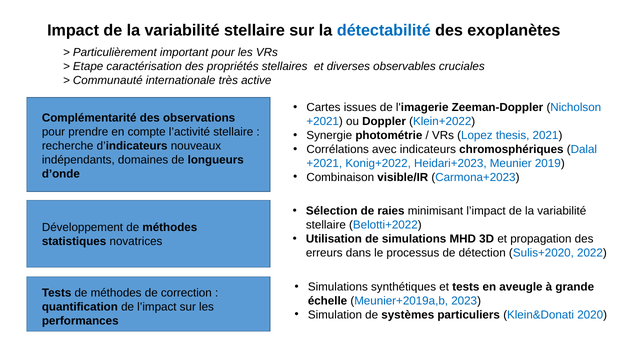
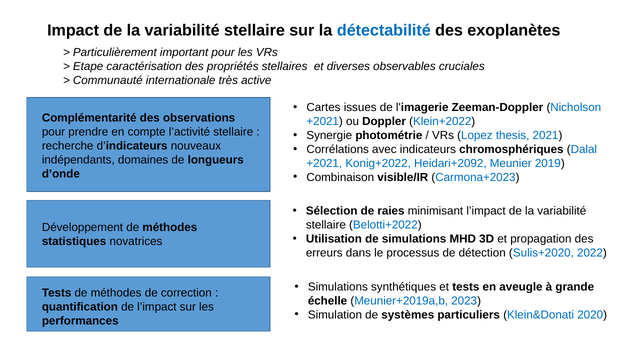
Heidari+2023: Heidari+2023 -> Heidari+2092 (450, 163)
